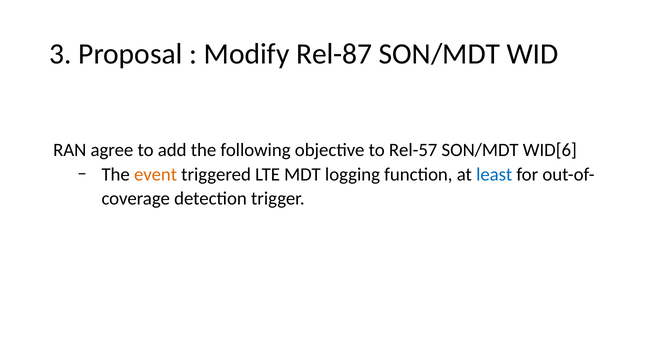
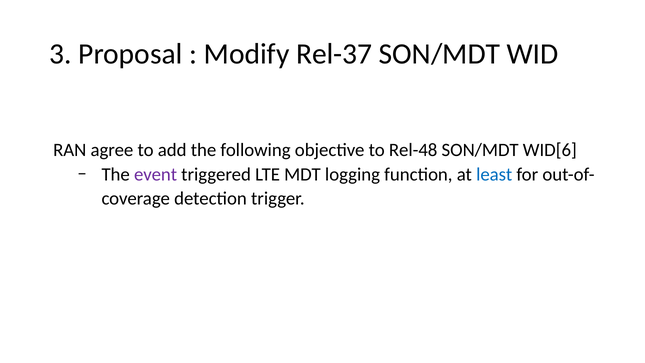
Rel-87: Rel-87 -> Rel-37 (334, 54)
Rel-57: Rel-57 -> Rel-48 (413, 150)
event colour: orange -> purple (156, 174)
